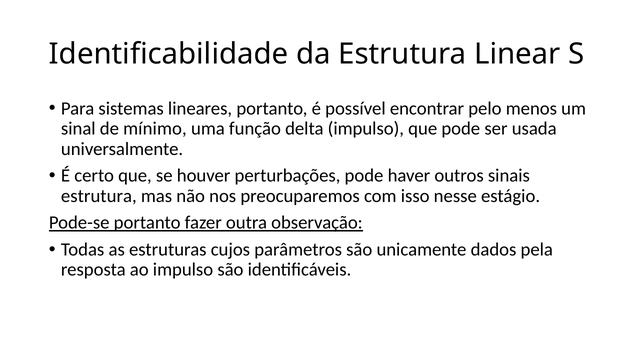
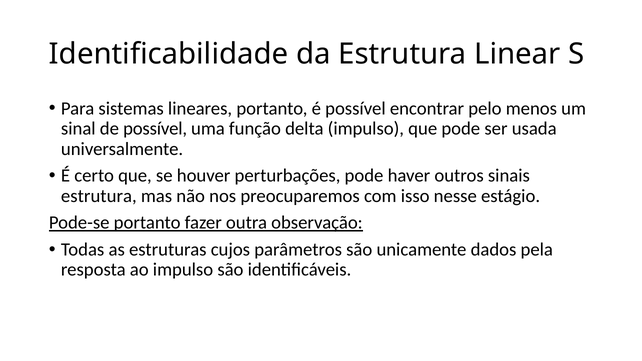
de mínimo: mínimo -> possível (155, 129)
